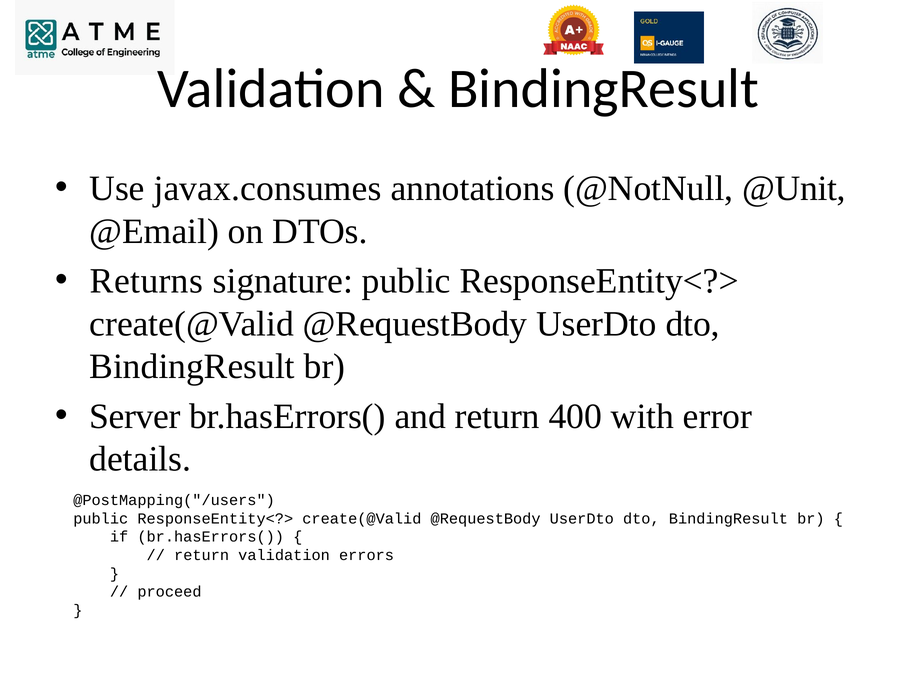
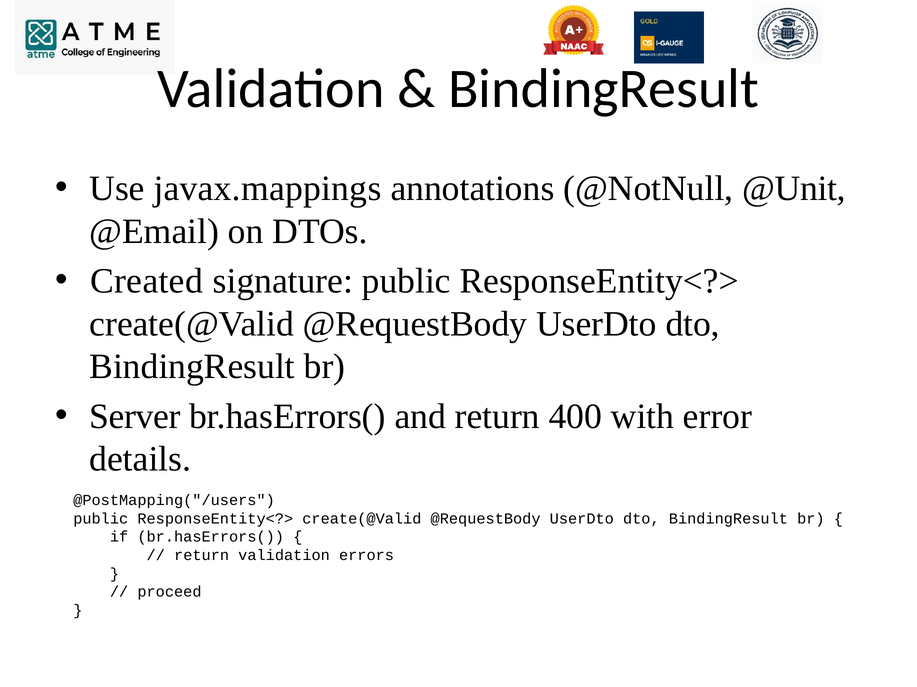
javax.consumes: javax.consumes -> javax.mappings (268, 189)
Returns: Returns -> Created (146, 281)
